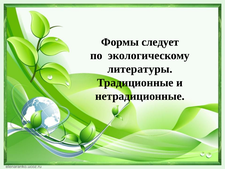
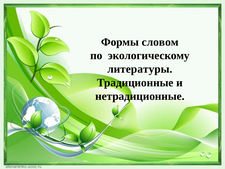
следует: следует -> словом (160, 42)
